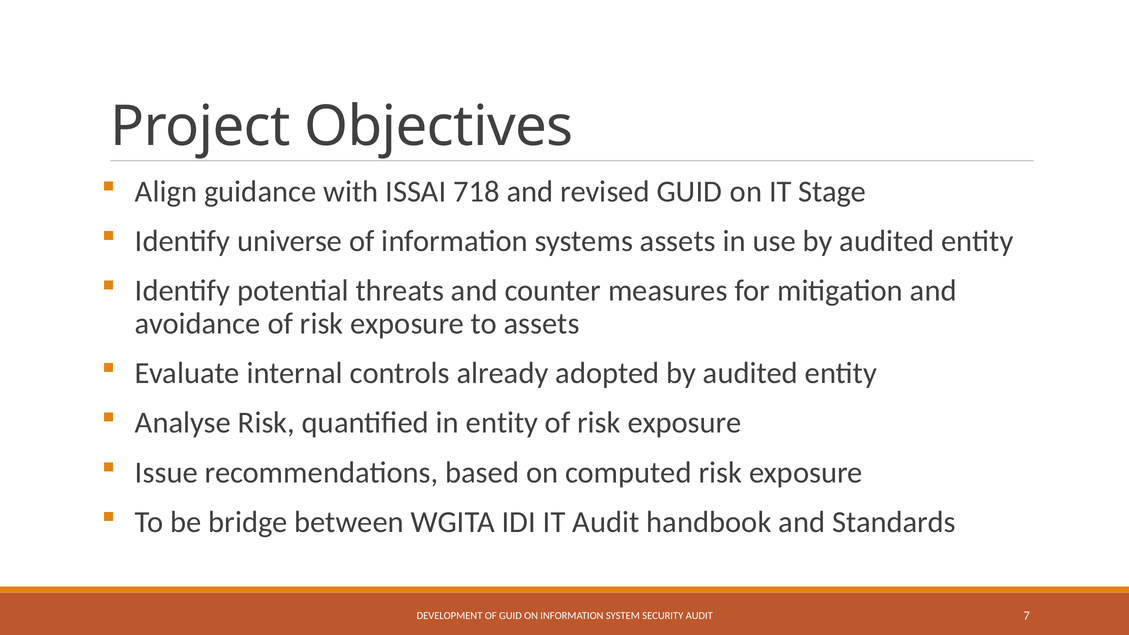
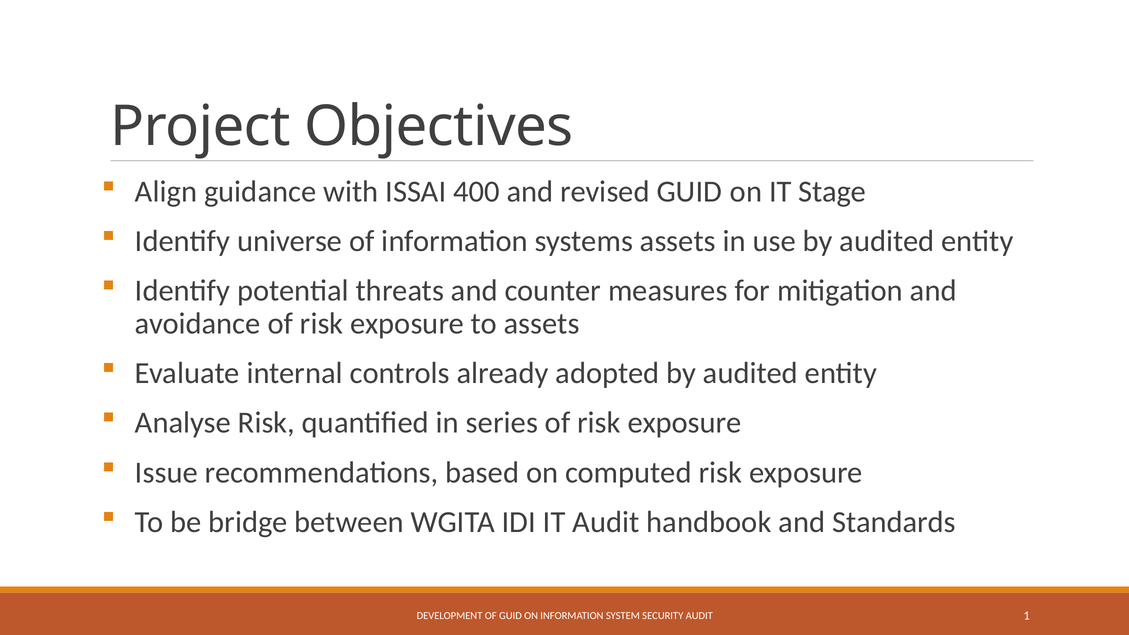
718: 718 -> 400 (476, 192)
in entity: entity -> series (502, 423)
7: 7 -> 1 (1027, 616)
